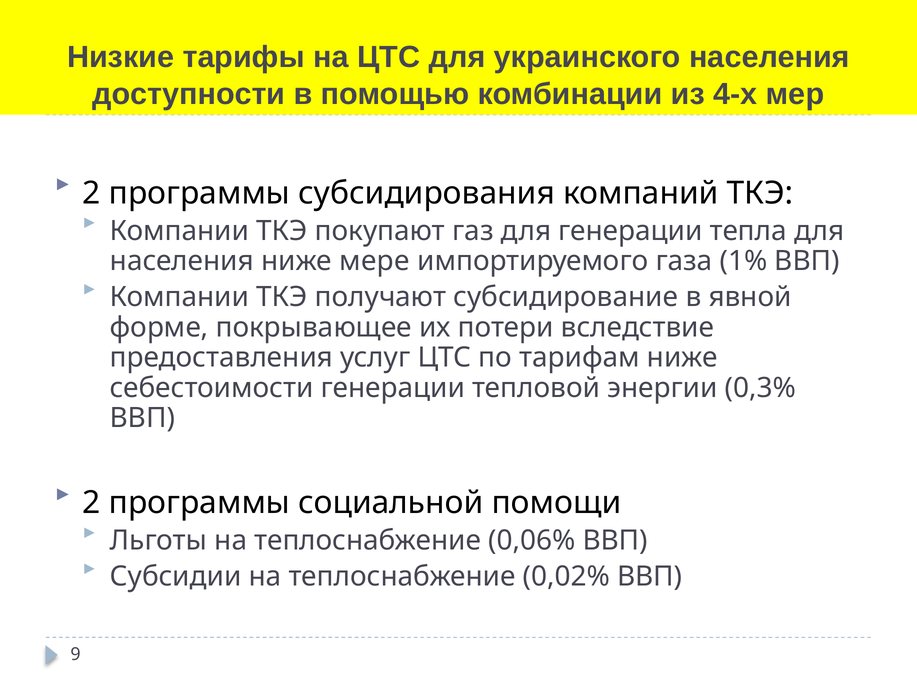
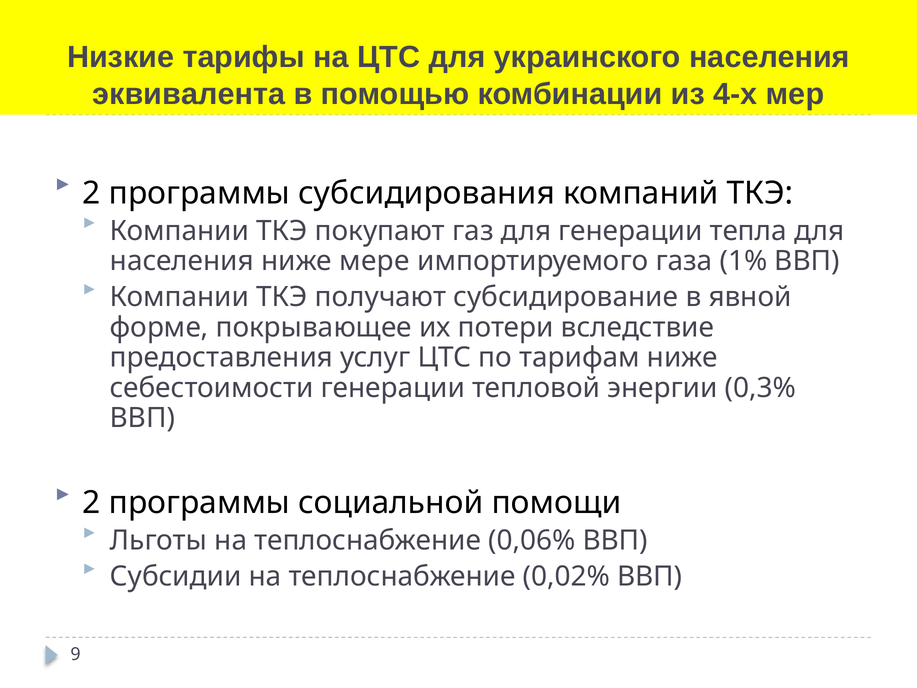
доступности: доступности -> эквивалента (189, 94)
